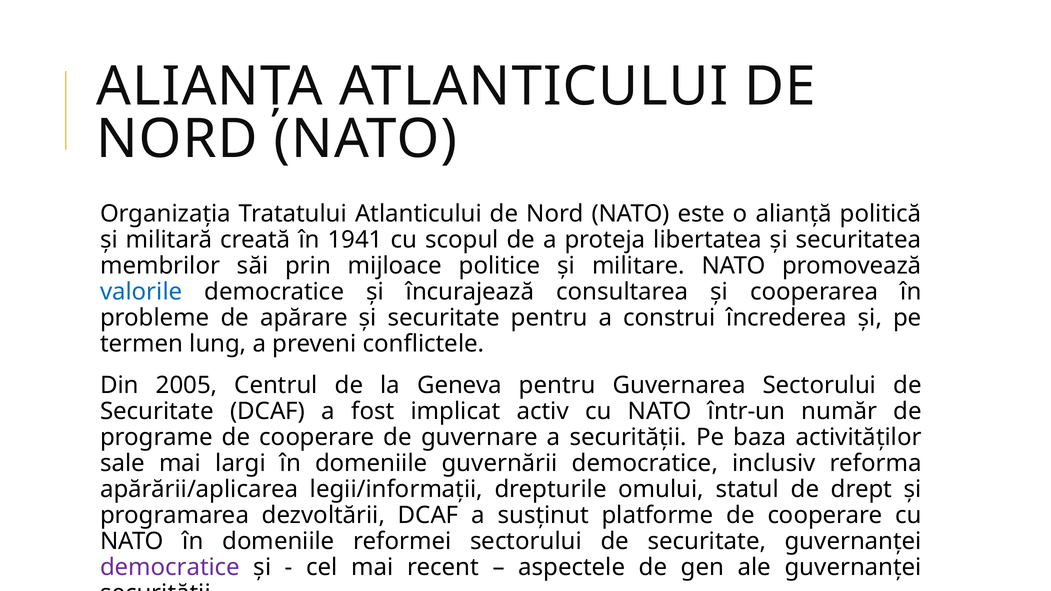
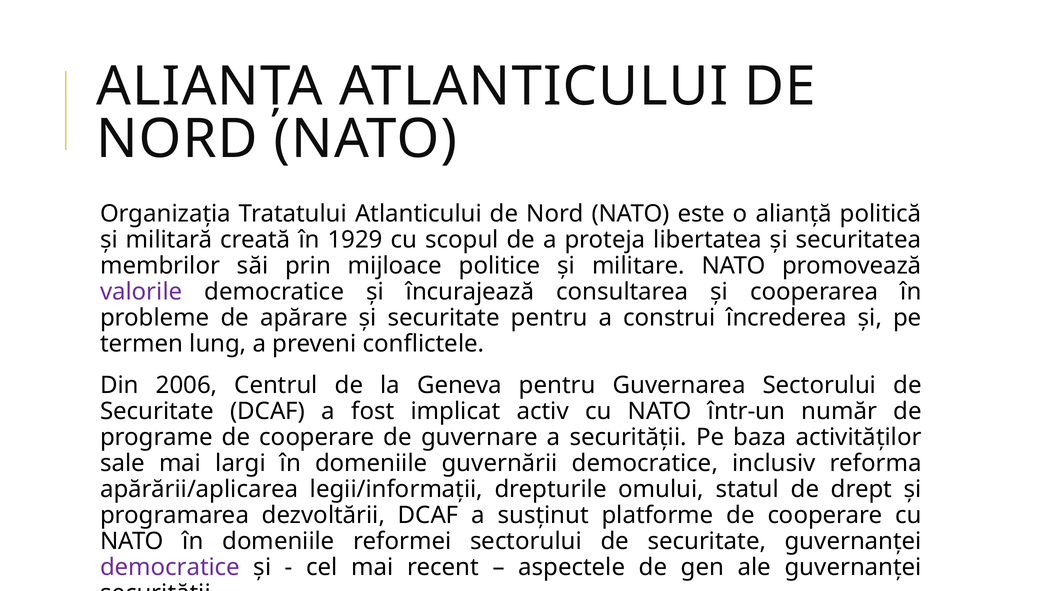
1941: 1941 -> 1929 (355, 240)
valorile colour: blue -> purple (141, 292)
2005: 2005 -> 2006 (187, 385)
